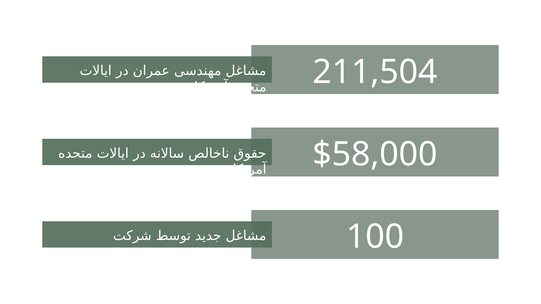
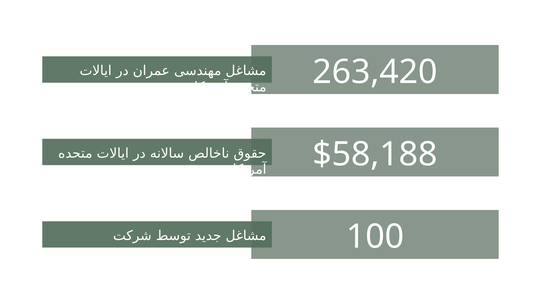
211,504: 211,504 -> 263,420 (375, 72)
$58,000: $58,000 -> $58,188 (375, 155)
